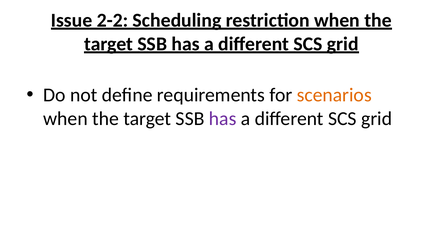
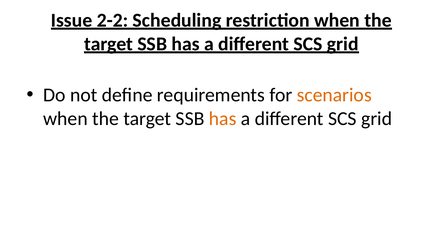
has colour: purple -> orange (223, 119)
